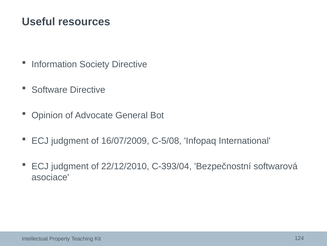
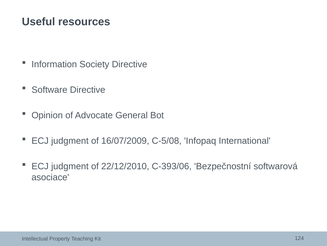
C-393/04: C-393/04 -> C-393/06 (172, 166)
